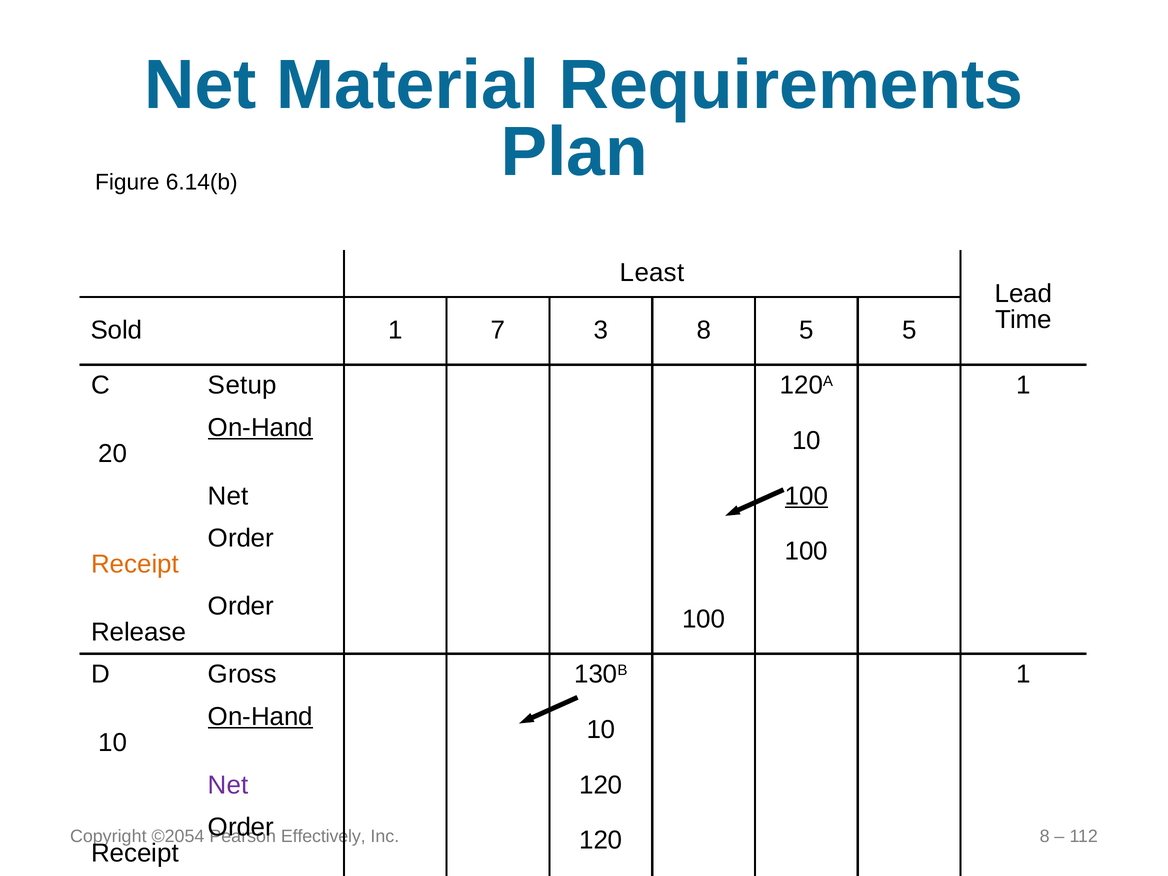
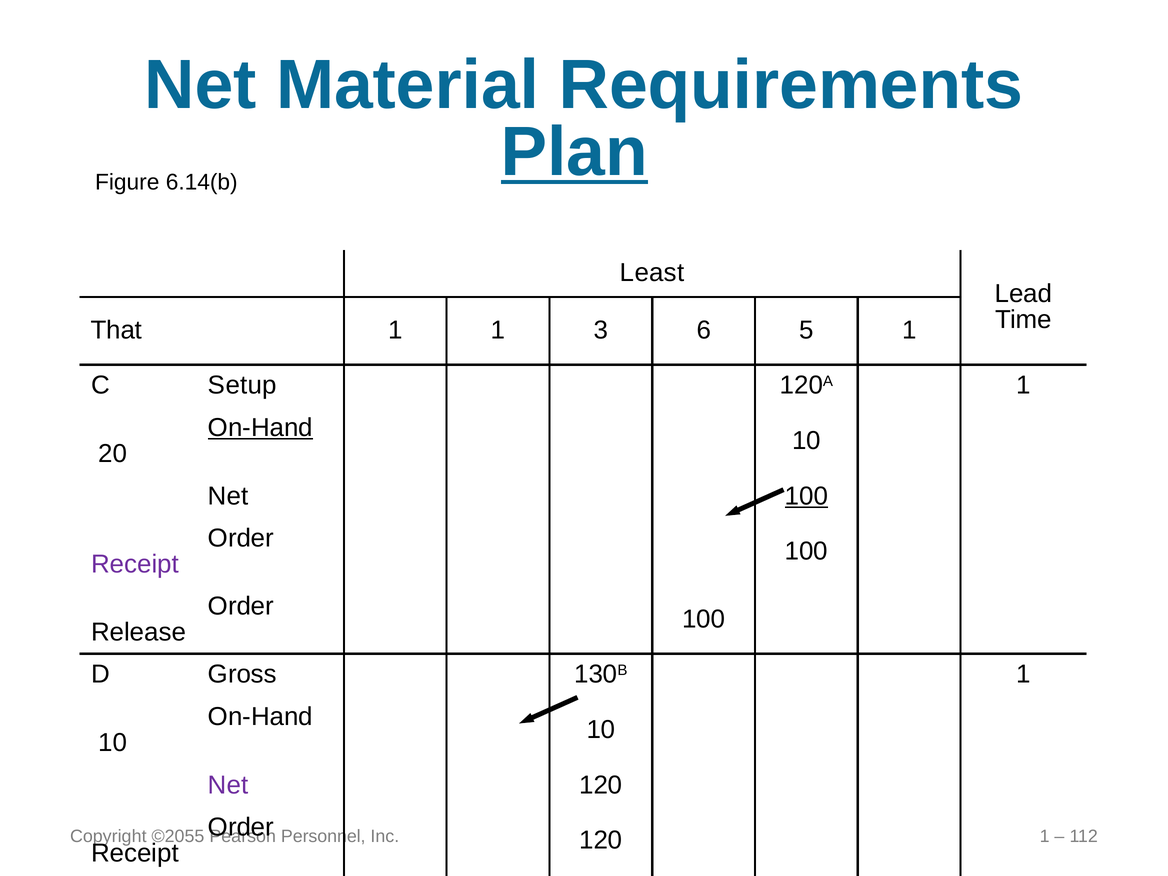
Plan underline: none -> present (574, 152)
Sold: Sold -> That (116, 330)
1 7: 7 -> 1 (498, 330)
3 8: 8 -> 6 (704, 330)
5 5: 5 -> 1 (909, 330)
Receipt colour: orange -> purple (135, 564)
On-Hand underline: present -> none (260, 717)
©2054: ©2054 -> ©2055 (178, 836)
Effectively: Effectively -> Personnel (323, 836)
Inc 8: 8 -> 1 (1045, 836)
